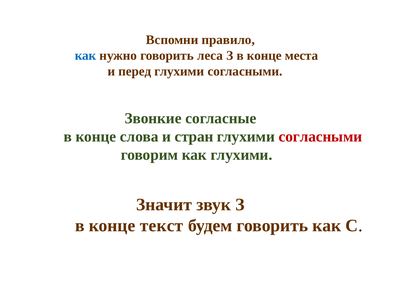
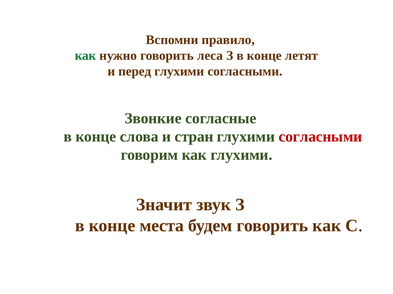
как colour: blue -> green (86, 56)
места: места -> летят (301, 56)
текст: текст -> места (162, 226)
